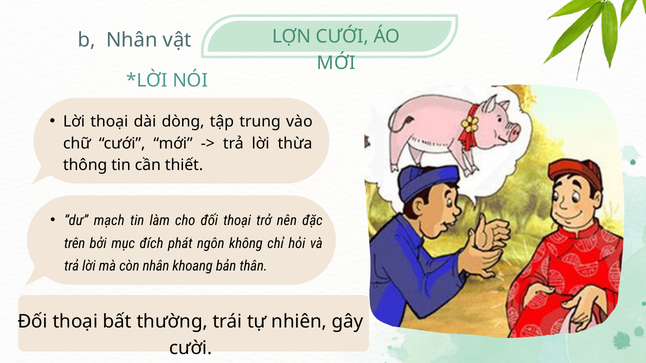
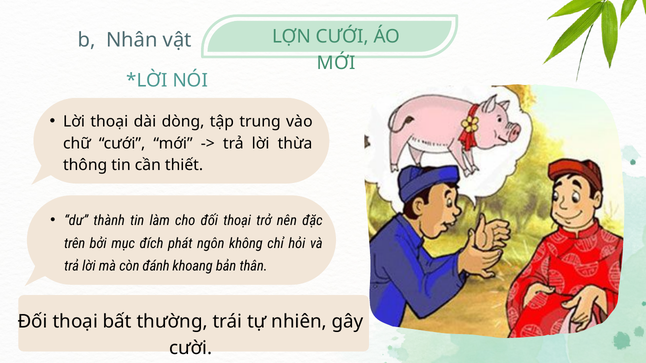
mạch: mạch -> thành (109, 221)
còn nhân: nhân -> đánh (156, 266)
